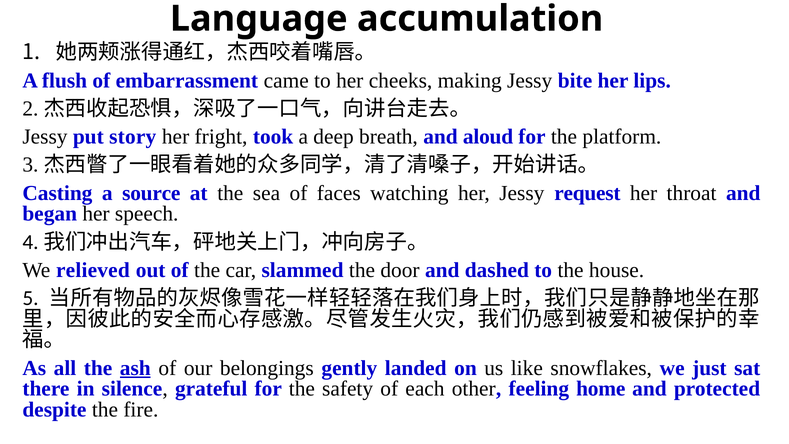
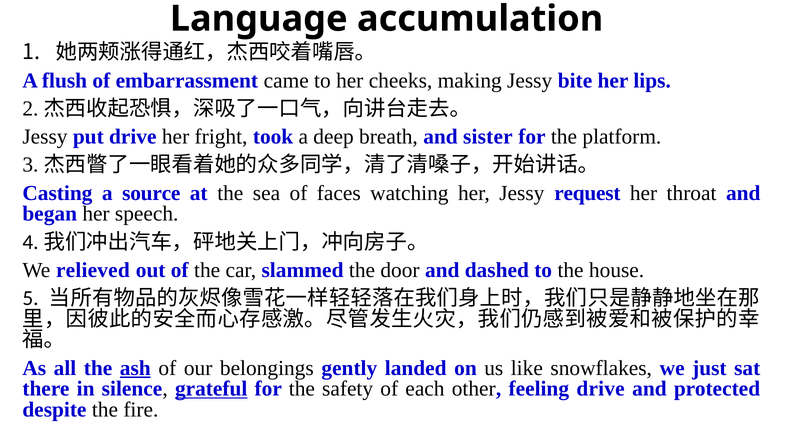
put story: story -> drive (133, 137)
aloud: aloud -> sister (488, 137)
grateful underline: none -> present (211, 389)
feeling home: home -> drive (601, 389)
